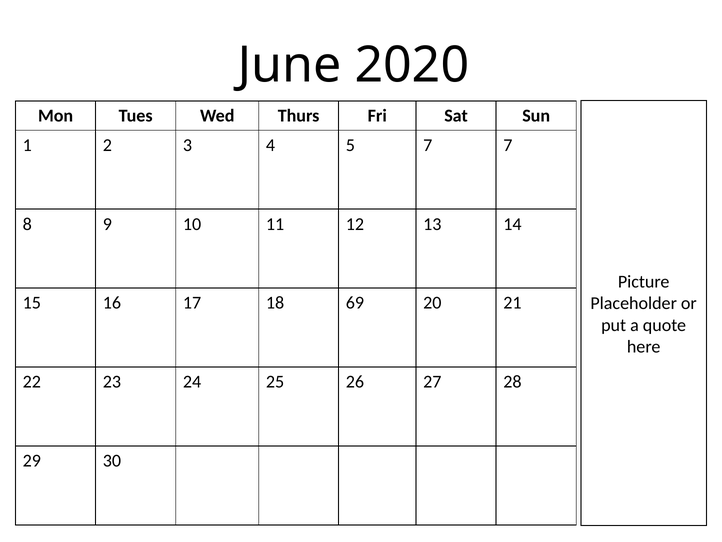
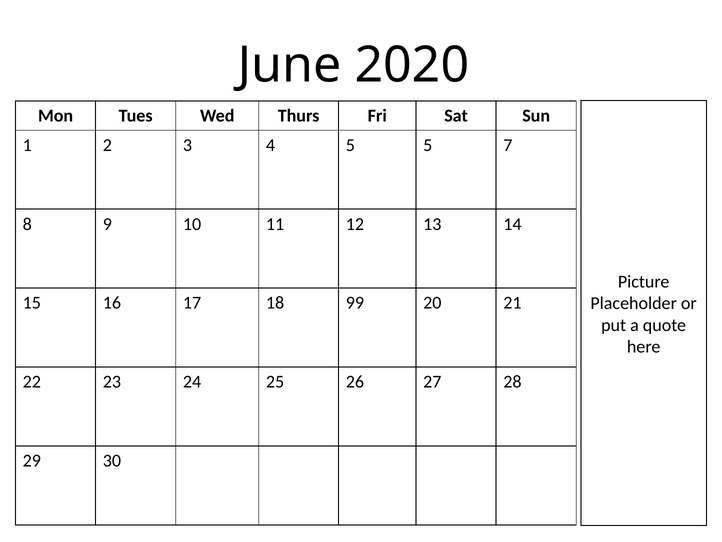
5 7: 7 -> 5 (428, 145)
69: 69 -> 99 (355, 303)
